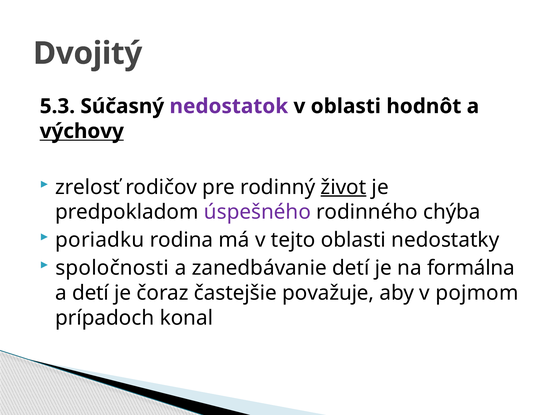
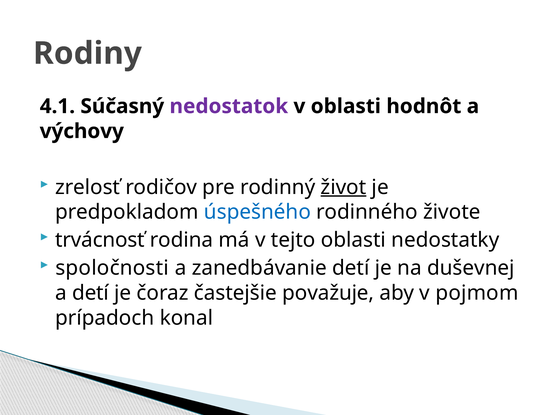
Dvojitý: Dvojitý -> Rodiny (87, 53)
5.3: 5.3 -> 4.1 (57, 106)
výchovy underline: present -> none (82, 131)
úspešného colour: purple -> blue (257, 212)
chýba: chýba -> živote (452, 212)
poriadku: poriadku -> trvácnosť (100, 240)
formálna: formálna -> duševnej (471, 268)
